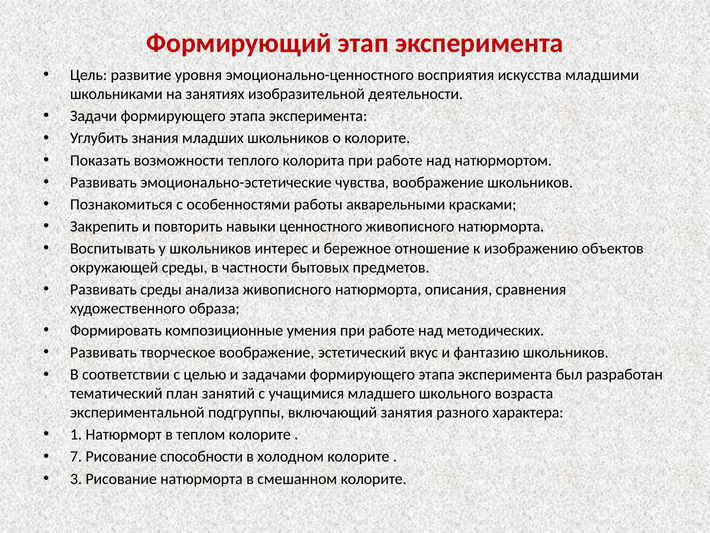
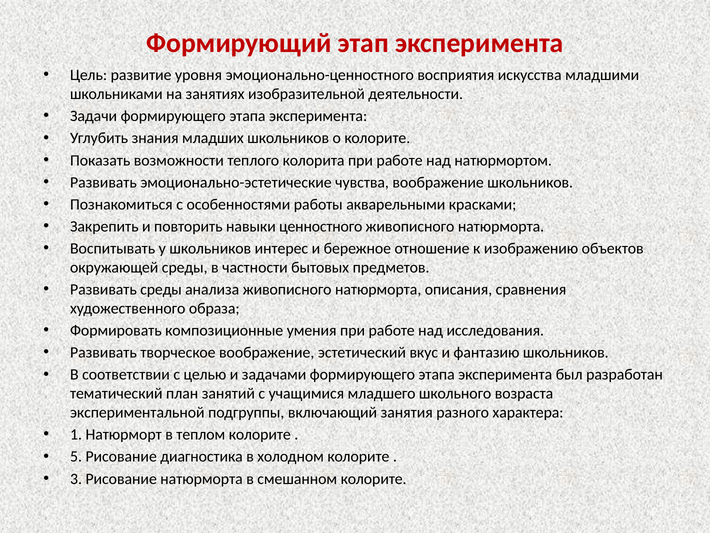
методических: методических -> исследования (495, 330)
7: 7 -> 5 (76, 456)
способности: способности -> диагностика (202, 456)
